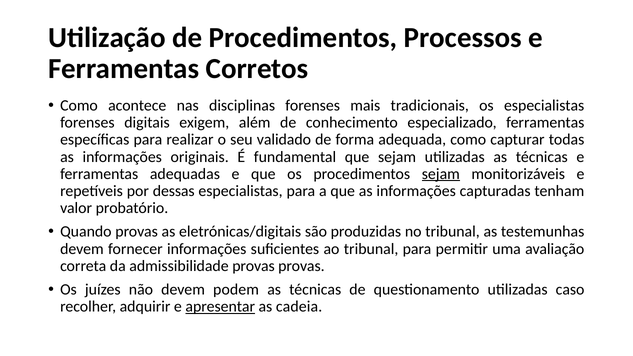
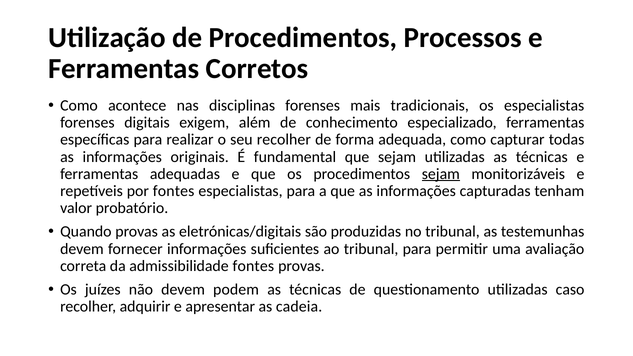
seu validado: validado -> recolher (284, 140)
por dessas: dessas -> fontes (174, 191)
admissibilidade provas: provas -> fontes (253, 266)
apresentar underline: present -> none (220, 307)
